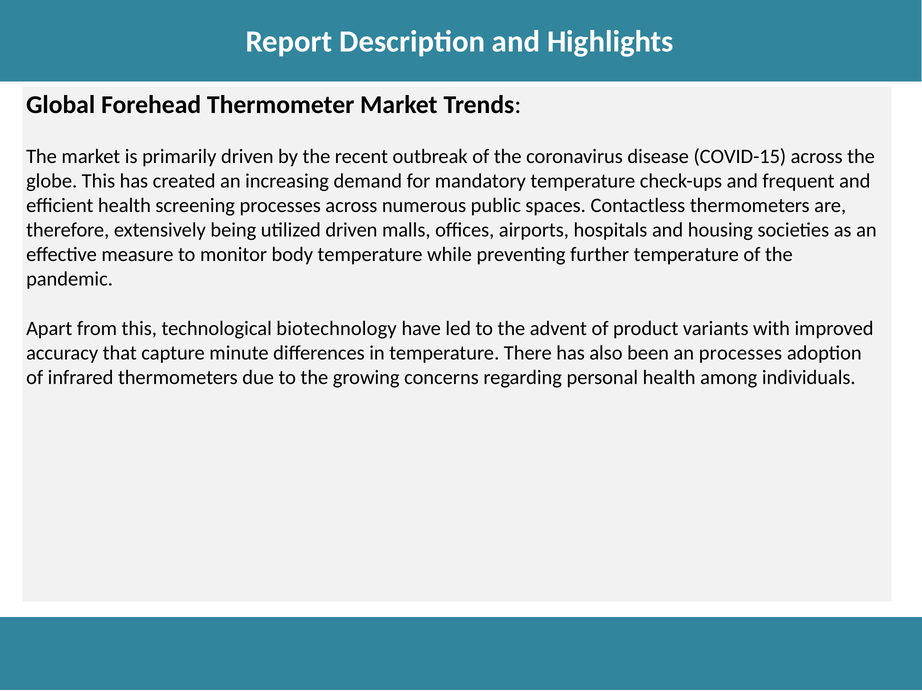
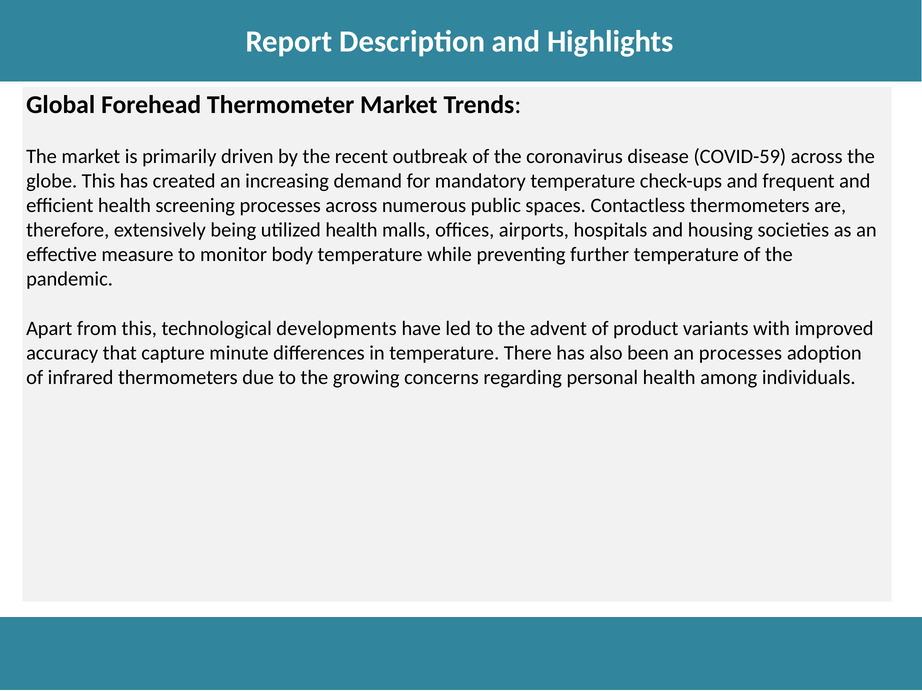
COVID-15: COVID-15 -> COVID-59 (740, 157)
utilized driven: driven -> health (351, 230)
biotechnology: biotechnology -> developments (337, 329)
